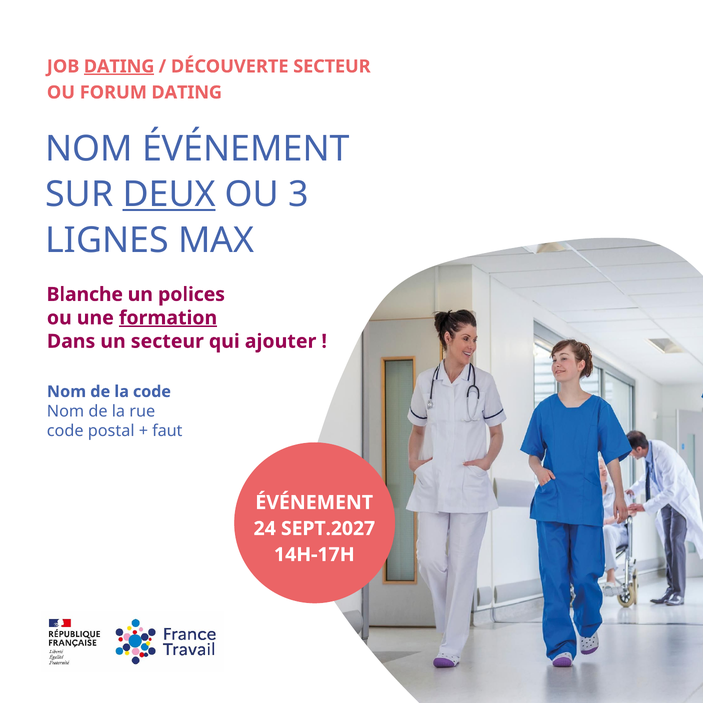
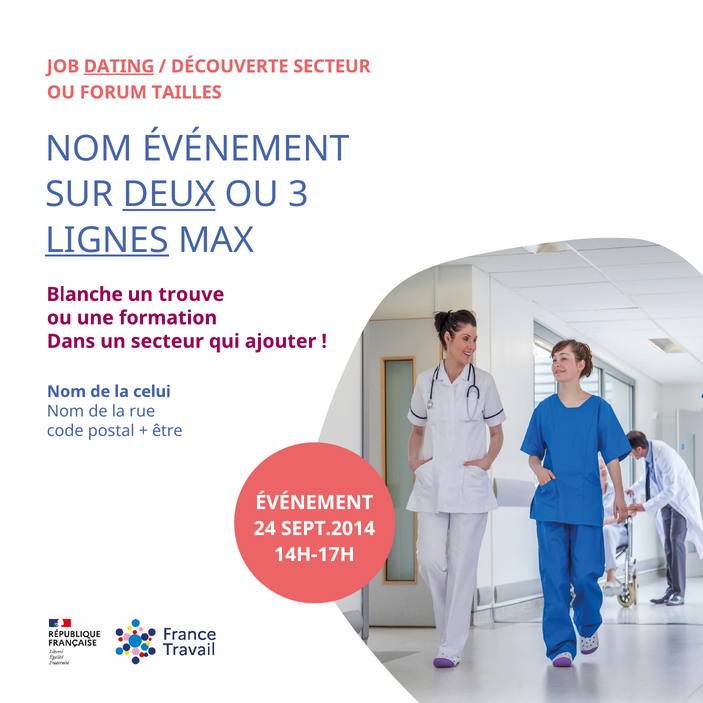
FORUM DATING: DATING -> TAILLES (187, 92)
LIGNES underline: none -> present (107, 240)
polices: polices -> trouve (191, 294)
formation underline: present -> none (168, 318)
la code: code -> celui (152, 392)
faut: faut -> être (167, 431)
SEPT.2027: SEPT.2027 -> SEPT.2014 (328, 529)
